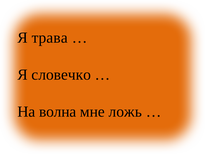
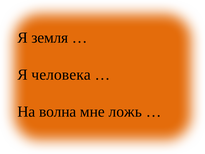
трава: трава -> земля (50, 38)
словечко: словечко -> человека (61, 75)
